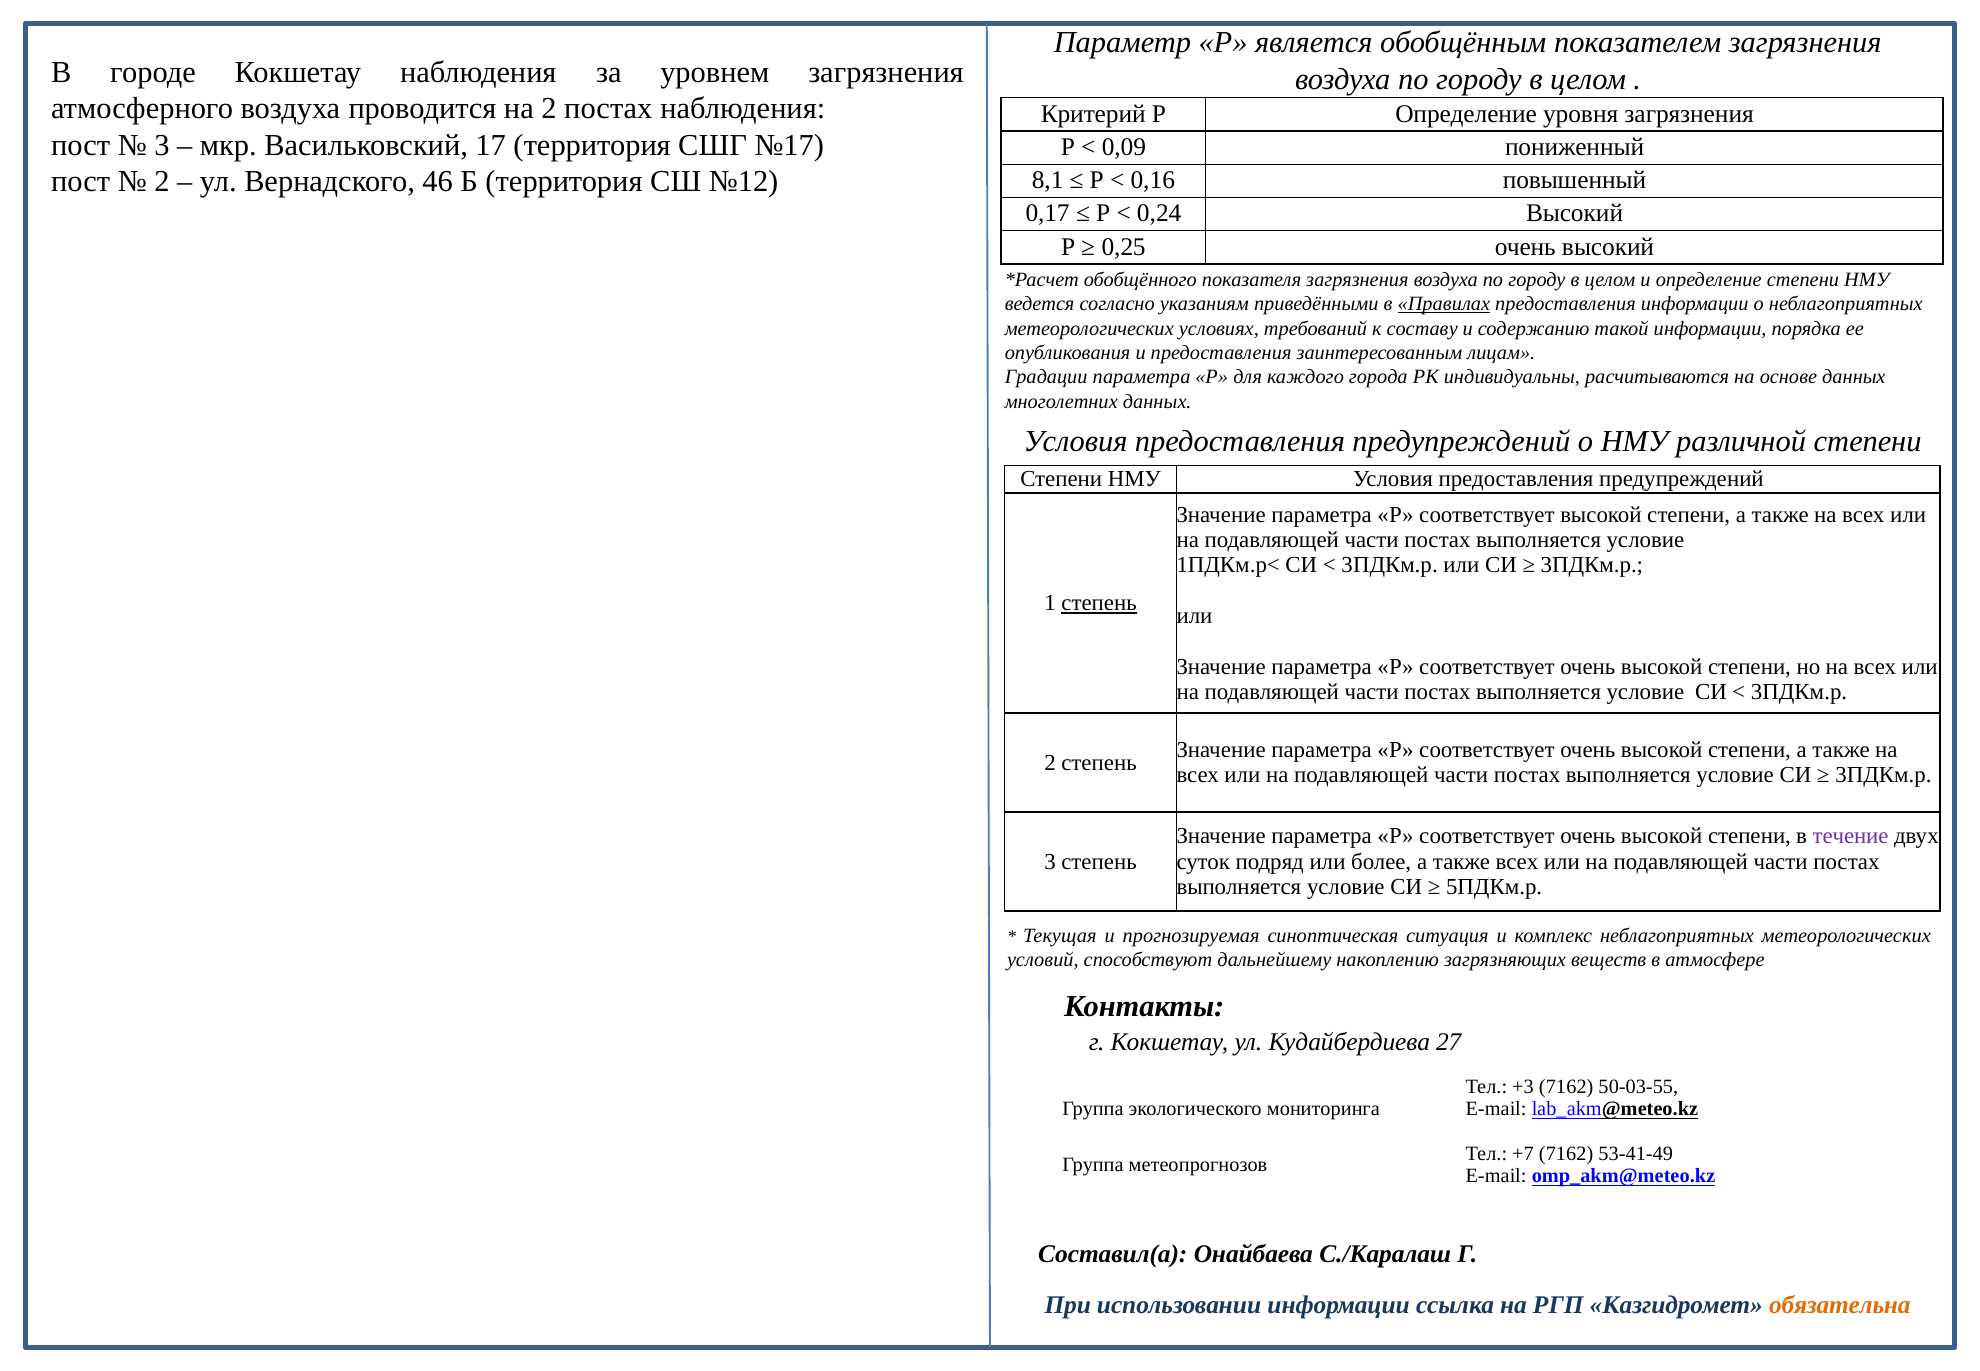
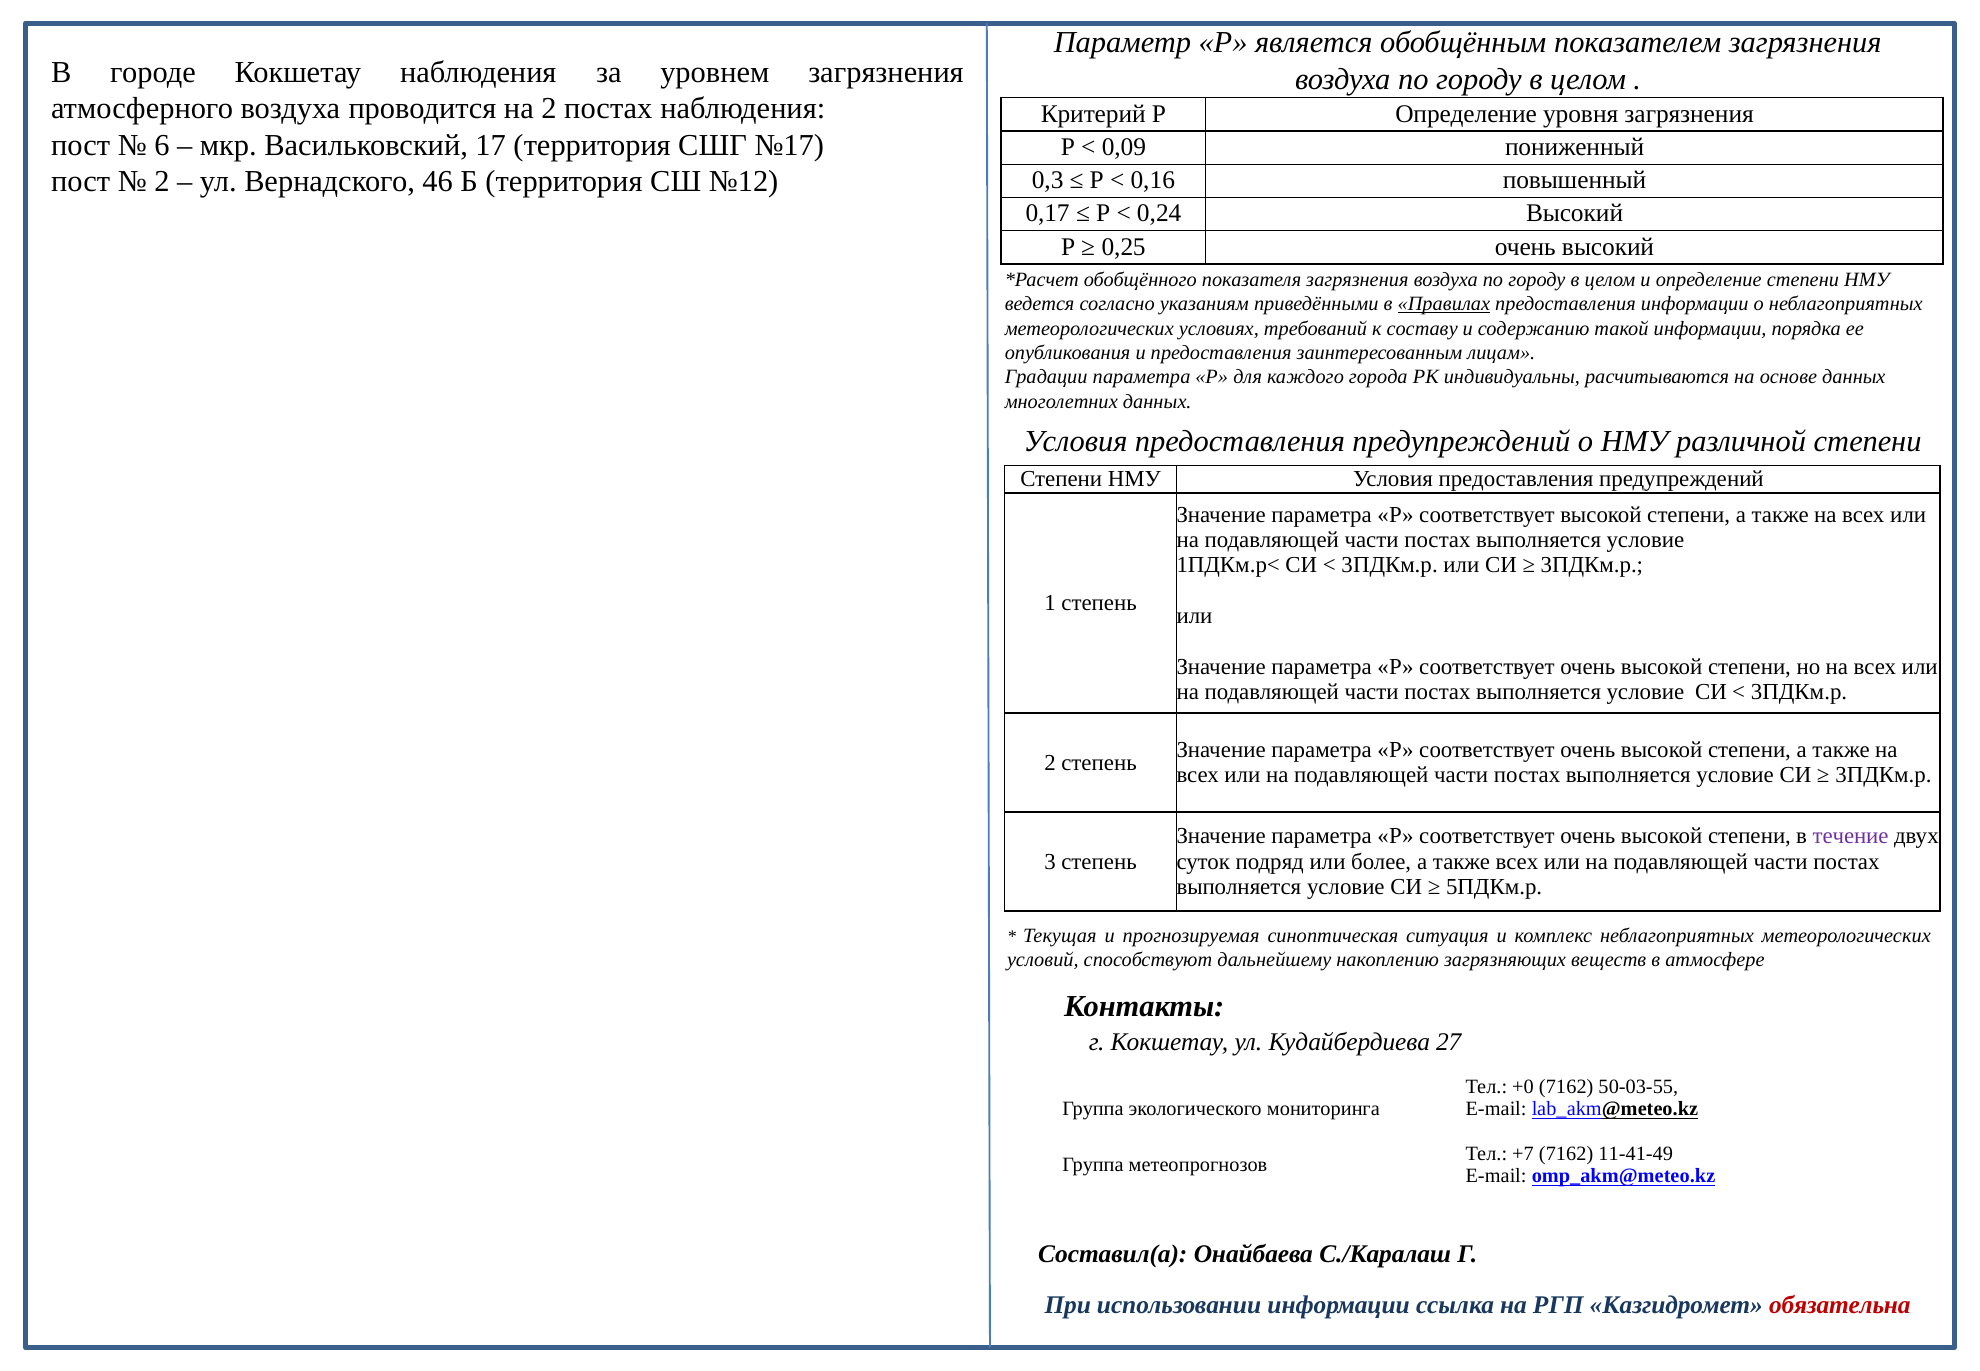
3: 3 -> 6 (162, 145)
8,1: 8,1 -> 0,3 (1048, 180)
степень underline: present -> none (1099, 603)
+3: +3 -> +0 (1523, 1086)
53-41-49: 53-41-49 -> 11-41-49 (1636, 1153)
обязательна colour: orange -> red (1840, 1305)
